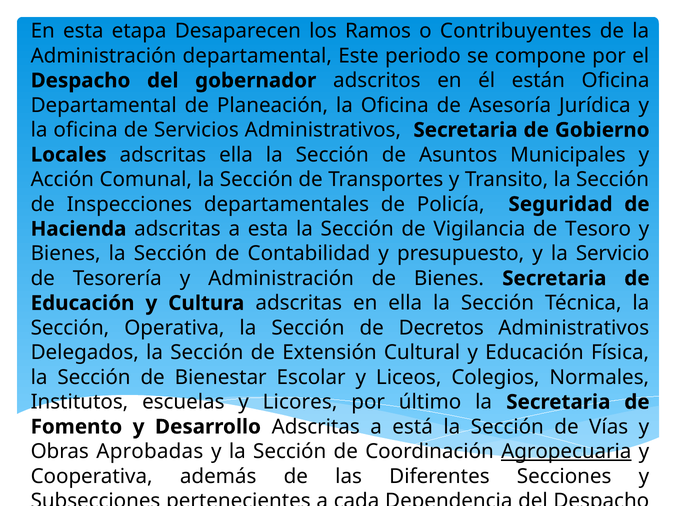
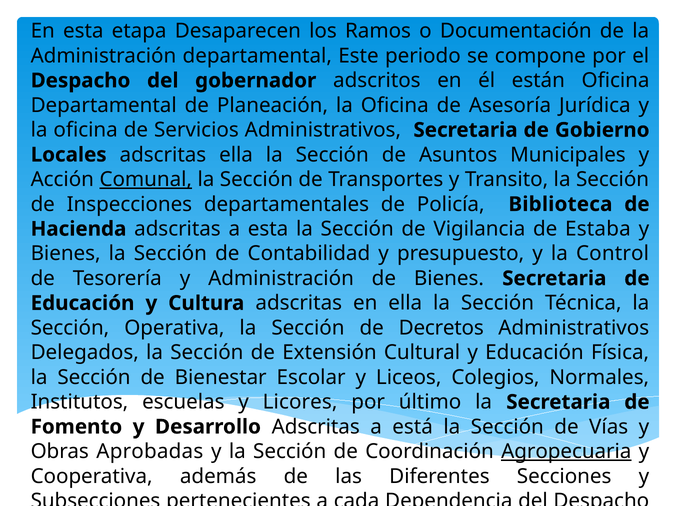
Contribuyentes: Contribuyentes -> Documentación (516, 31)
Comunal underline: none -> present (146, 180)
Seguridad: Seguridad -> Biblioteca (560, 204)
Tesoro: Tesoro -> Estaba (598, 229)
Servicio: Servicio -> Control (613, 254)
